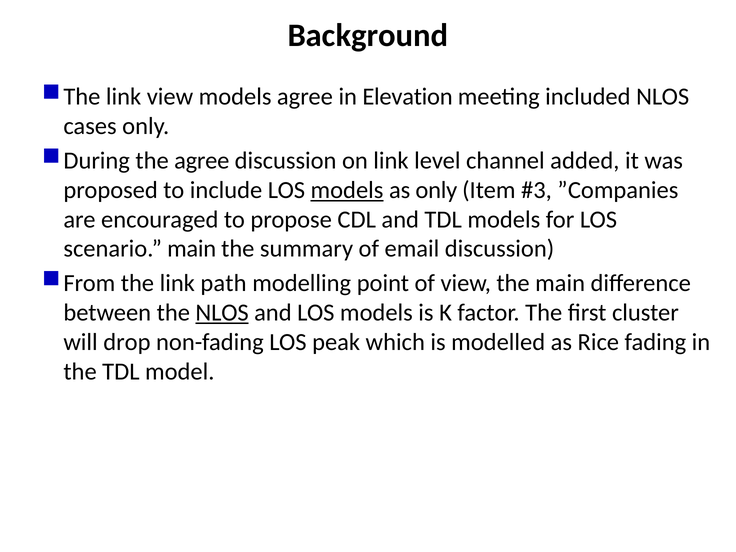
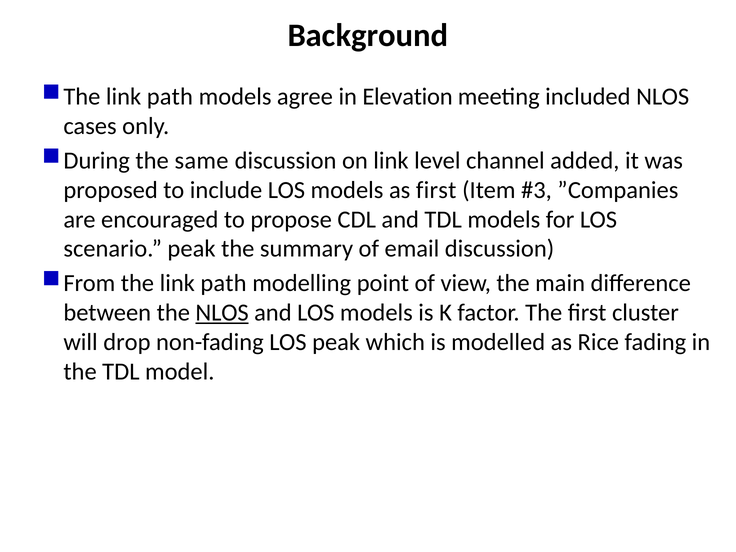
view: view -> path (170, 97)
the agree: agree -> same (202, 161)
models underline: present -> none (347, 190)
as only: only -> first (436, 190)
scenario main: main -> peak (192, 249)
